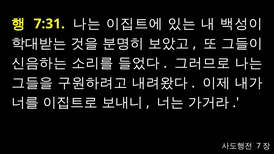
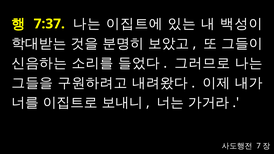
7:31: 7:31 -> 7:37 (49, 24)
